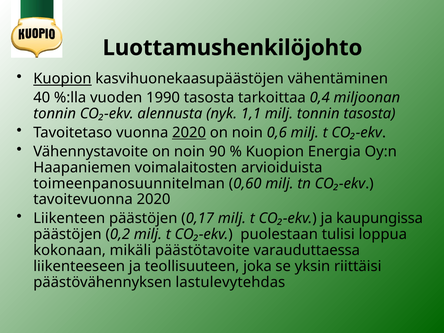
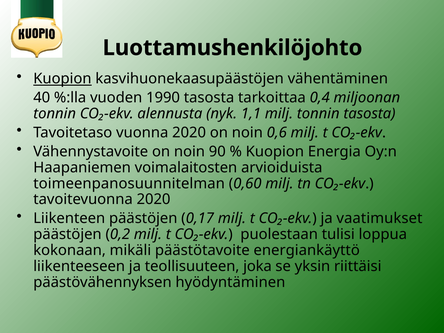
2020 underline: present -> none (189, 133)
kaupungissa: kaupungissa -> vaatimukset (379, 218)
varauduttaessa: varauduttaessa -> energiankäyttö (307, 250)
lastulevytehdas: lastulevytehdas -> hyödyntäminen (230, 282)
